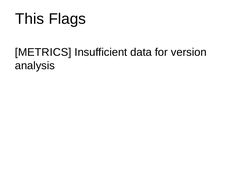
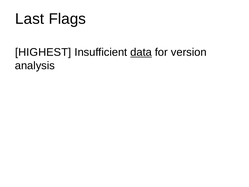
This: This -> Last (30, 19)
METRICS: METRICS -> HIGHEST (43, 52)
data underline: none -> present (141, 52)
